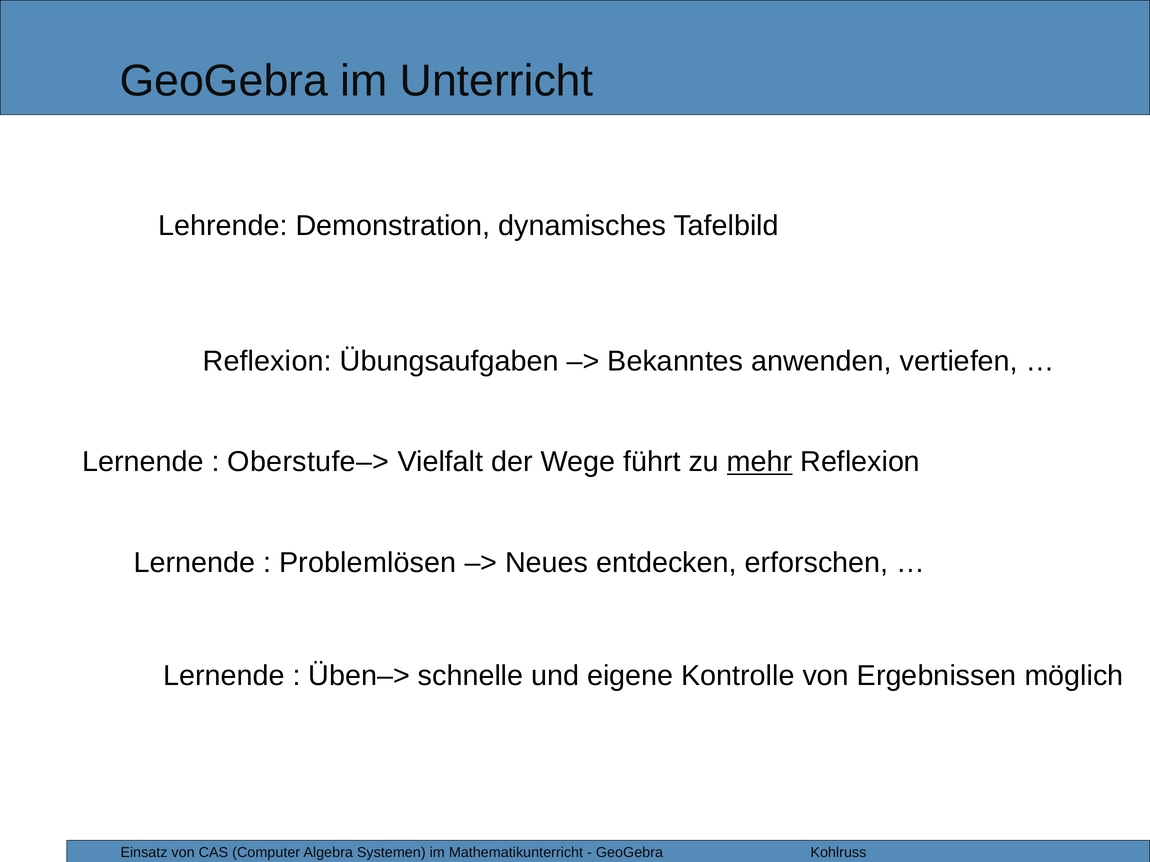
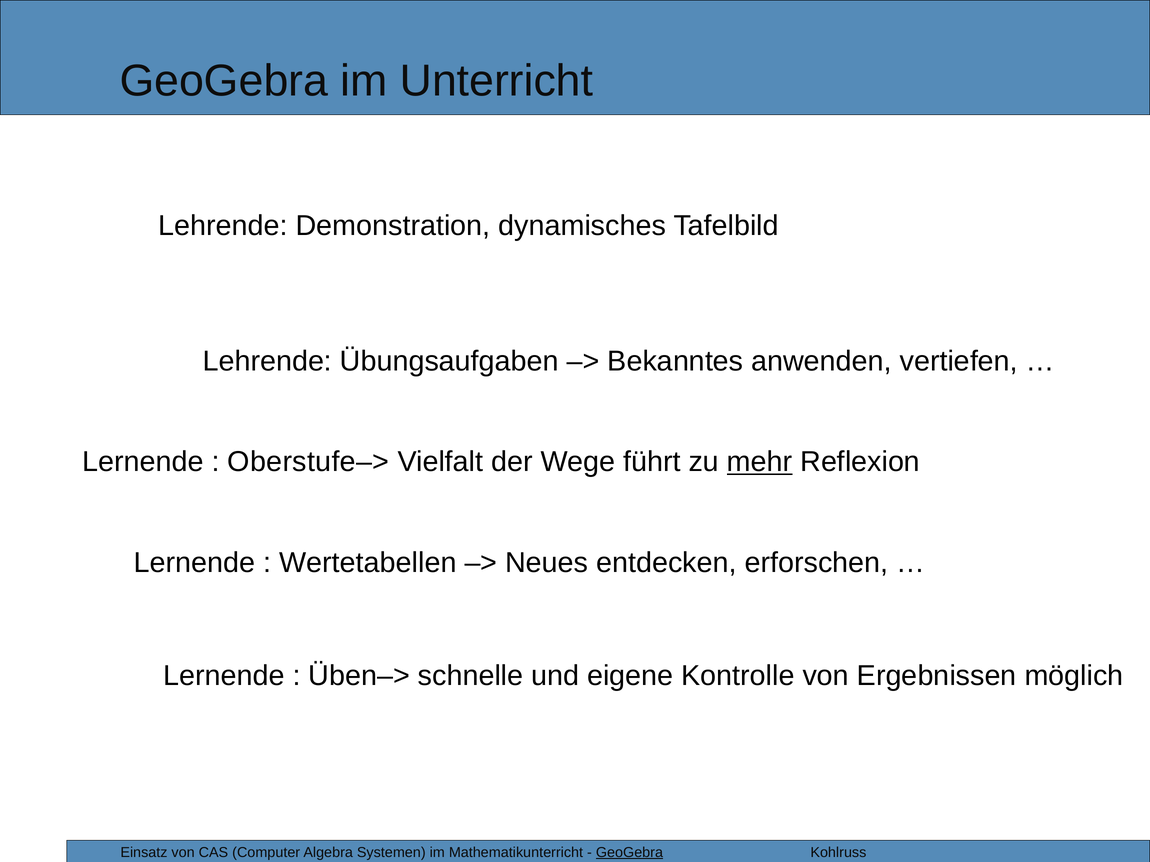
Reflexion: Reflexion -> Lehrende (267, 362)
Problemlösen: Problemlösen -> Wertetabellen (368, 563)
GeoGebra underline: none -> present (629, 853)
